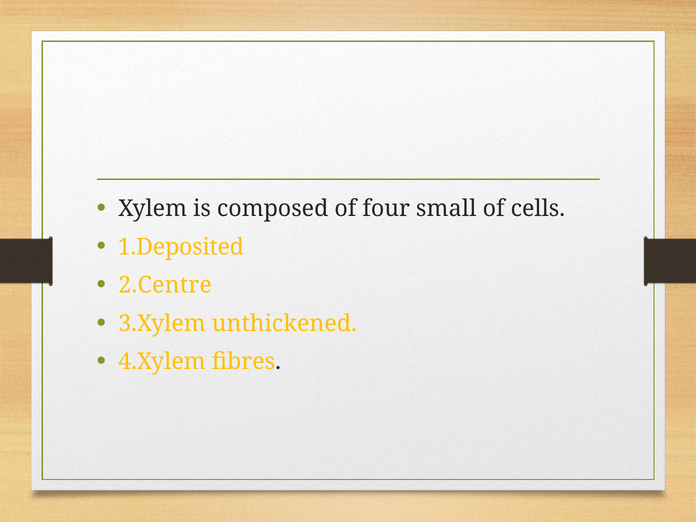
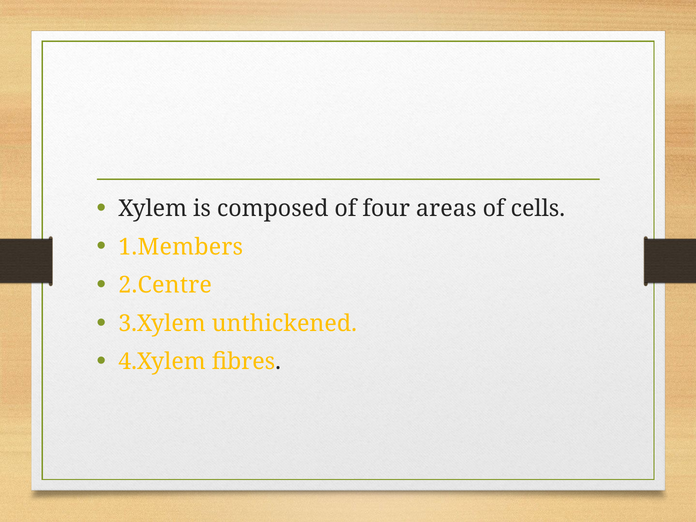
small: small -> areas (446, 209)
1.Deposited: 1.Deposited -> 1.Members (181, 247)
